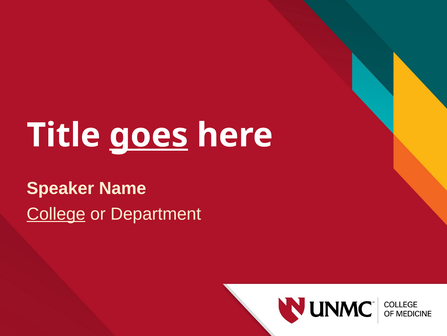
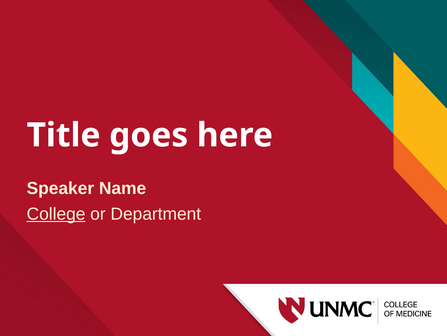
goes underline: present -> none (149, 135)
